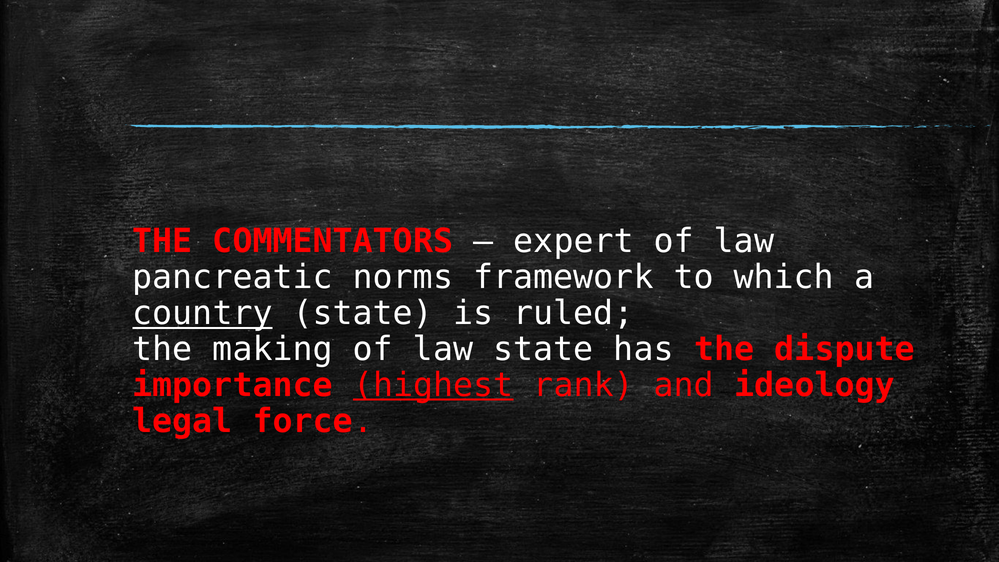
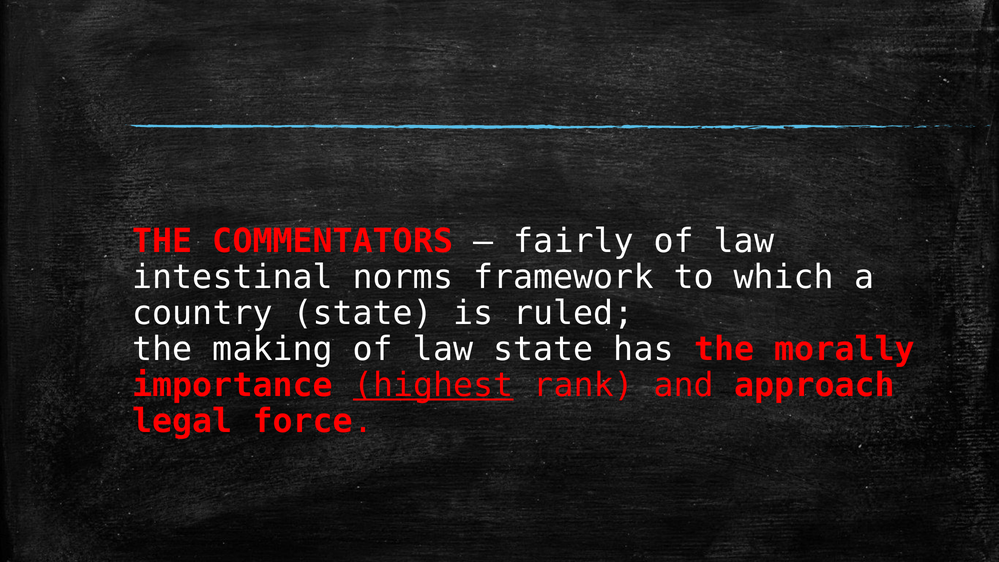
expert: expert -> fairly (574, 241)
pancreatic: pancreatic -> intestinal (233, 277)
country underline: present -> none (203, 313)
dispute: dispute -> morally (845, 349)
ideology: ideology -> approach (815, 385)
